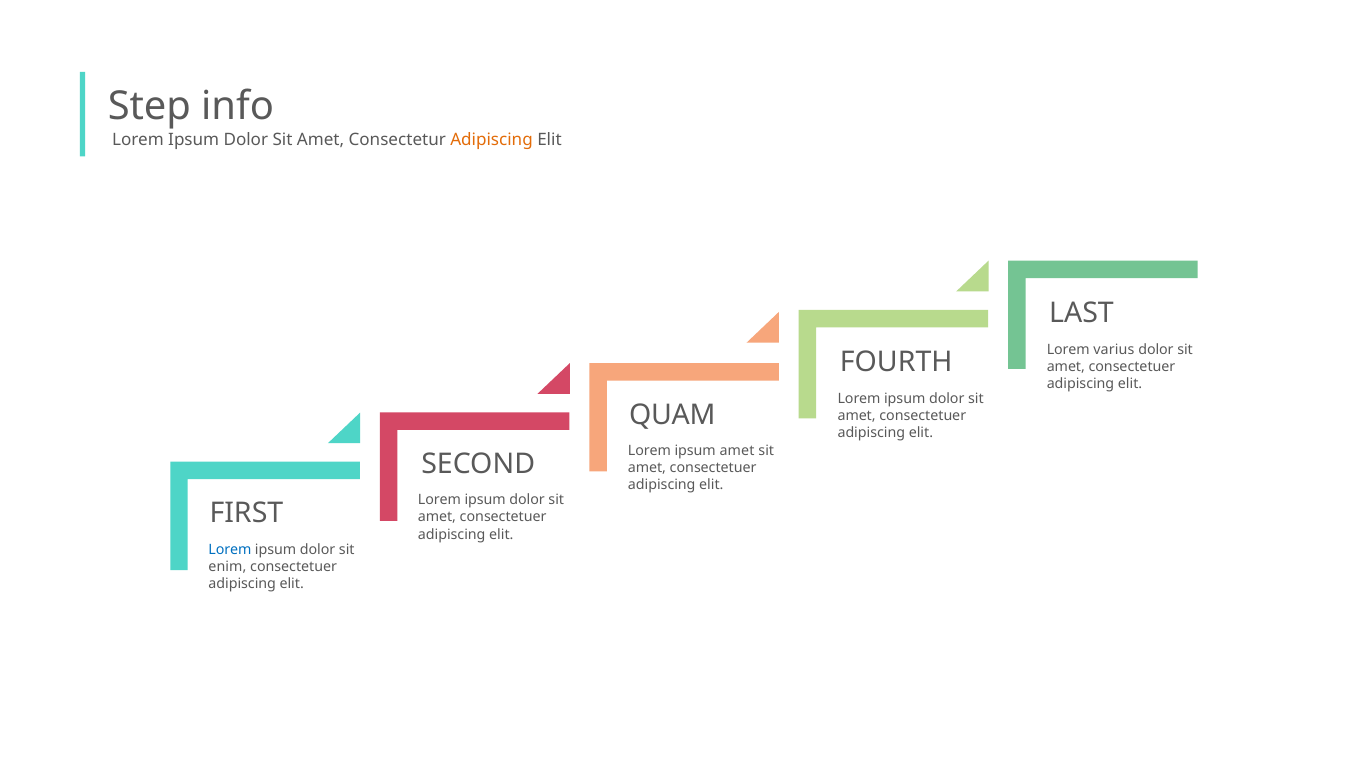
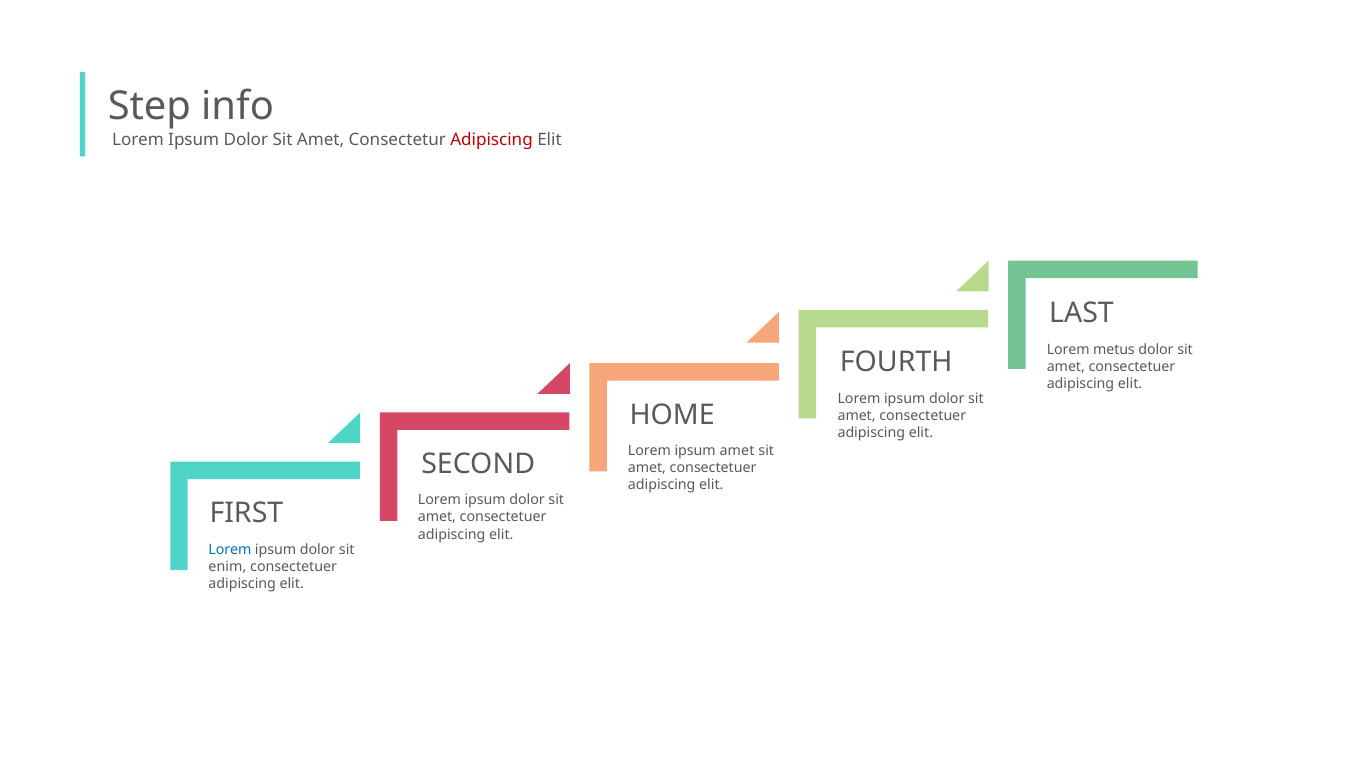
Adipiscing colour: orange -> red (492, 140)
varius: varius -> metus (1114, 350)
QUAM: QUAM -> HOME (672, 415)
